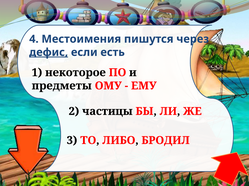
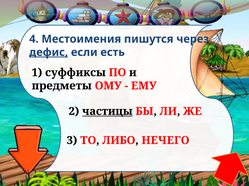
некоторое: некоторое -> суффиксы (75, 73)
частицы underline: none -> present (107, 112)
БРОДИЛ: БРОДИЛ -> НЕЧЕГО (165, 141)
